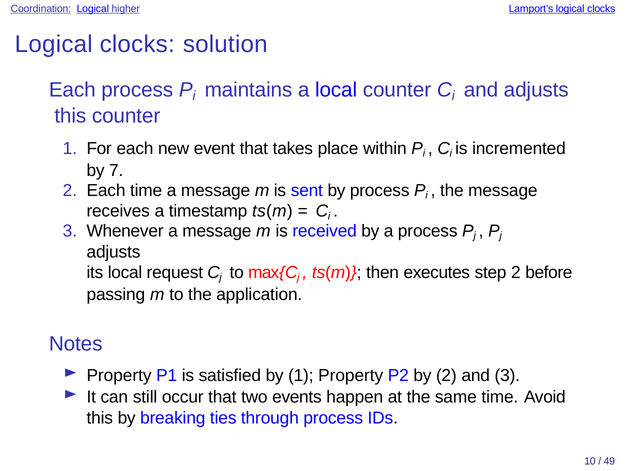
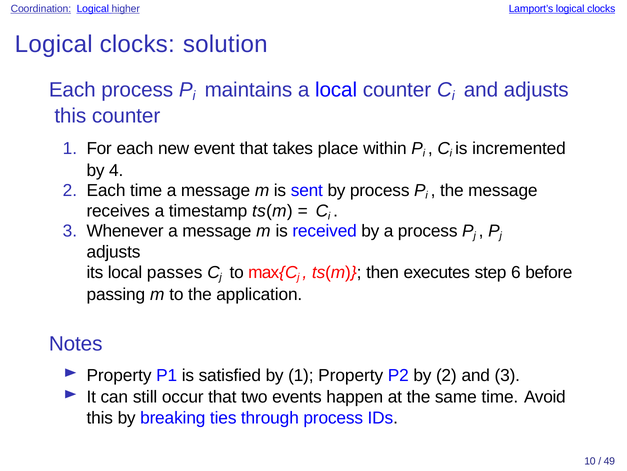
7: 7 -> 4 (116, 170)
request: request -> passes (175, 272)
step 2: 2 -> 6 (516, 272)
